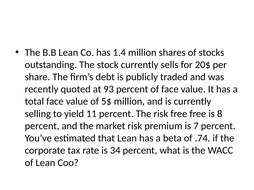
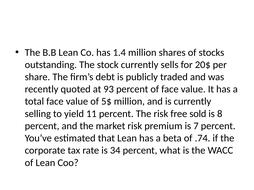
free free: free -> sold (198, 114)
